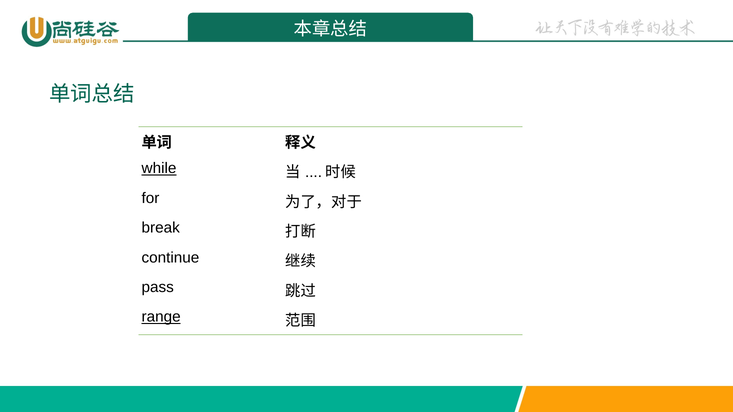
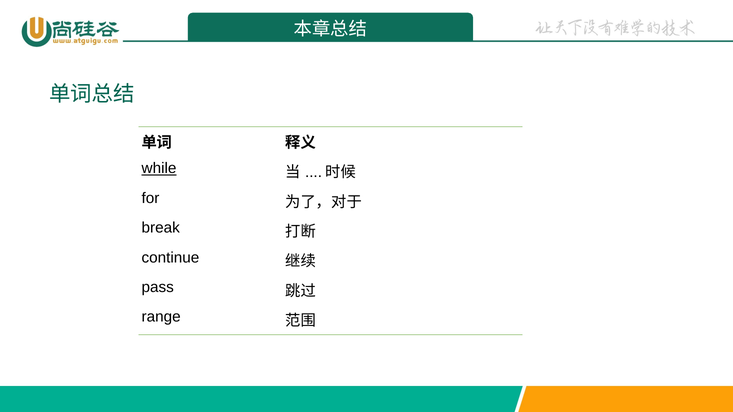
range underline: present -> none (161, 317)
